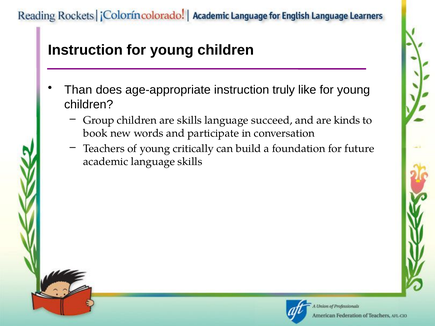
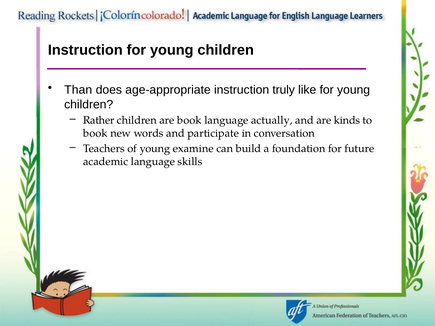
Group: Group -> Rather (99, 120)
are skills: skills -> book (189, 120)
succeed: succeed -> actually (272, 120)
critically: critically -> examine (193, 149)
